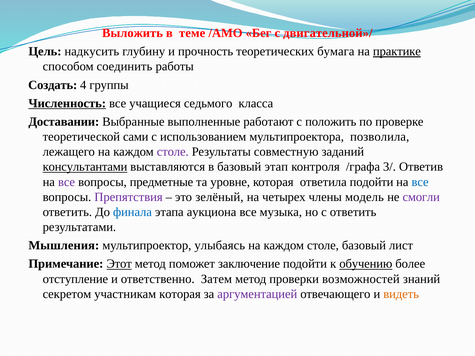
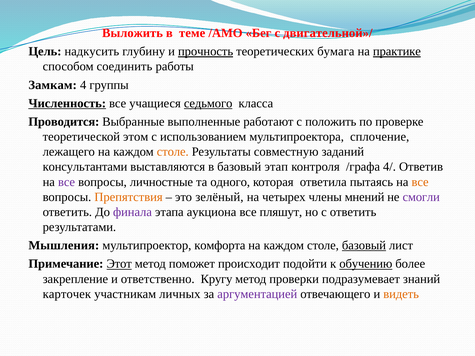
прочность underline: none -> present (206, 51)
Создать: Создать -> Замкам (53, 85)
седьмого underline: none -> present (208, 103)
Доставании: Доставании -> Проводится (64, 122)
сами: сами -> этом (136, 137)
позволила: позволила -> сплочение (380, 137)
столе colour: purple -> orange (173, 152)
консультантами underline: present -> none (85, 167)
3/: 3/ -> 4/ (389, 167)
предметные: предметные -> личностные (161, 182)
уровне: уровне -> одного (230, 182)
ответила подойти: подойти -> пытаясь (371, 182)
все colour: blue -> orange (420, 182)
Препятствия colour: purple -> orange (129, 197)
модель: модель -> мнений (365, 197)
финала colour: blue -> purple (132, 212)
музыка: музыка -> пляшут (281, 212)
улыбаясь: улыбаясь -> комфорта (220, 246)
базовый underline: none -> present (364, 246)
заключение: заключение -> происходит (249, 264)
отступление: отступление -> закрепление (75, 279)
Затем: Затем -> Кругу (217, 279)
возможностей: возможностей -> подразумевает (361, 279)
секретом: секретом -> карточек (67, 294)
участникам которая: которая -> личных (180, 294)
